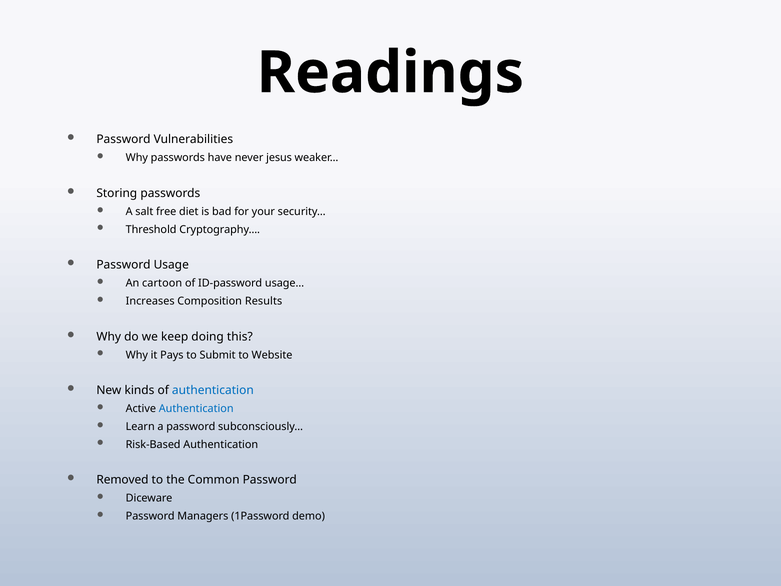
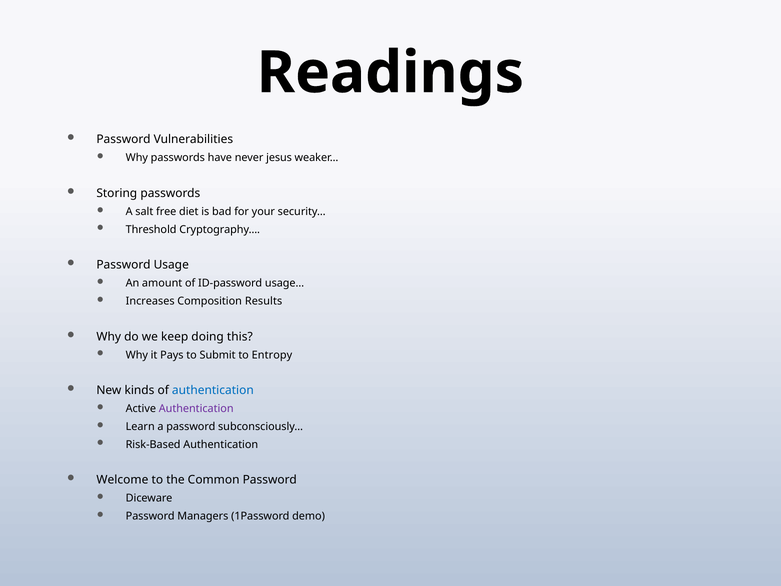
cartoon: cartoon -> amount (162, 283)
Website: Website -> Entropy (272, 355)
Authentication colour: blue -> purple (196, 409)
Removed: Removed -> Welcome (122, 480)
